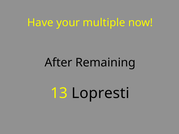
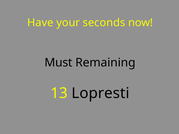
multiple: multiple -> seconds (104, 23)
After: After -> Must (58, 63)
